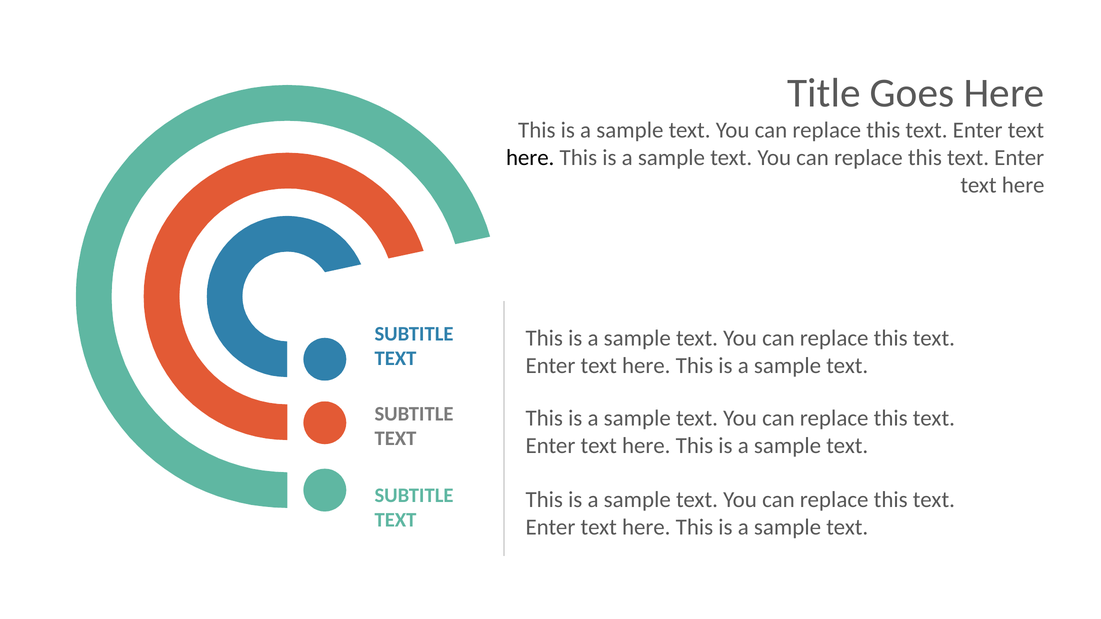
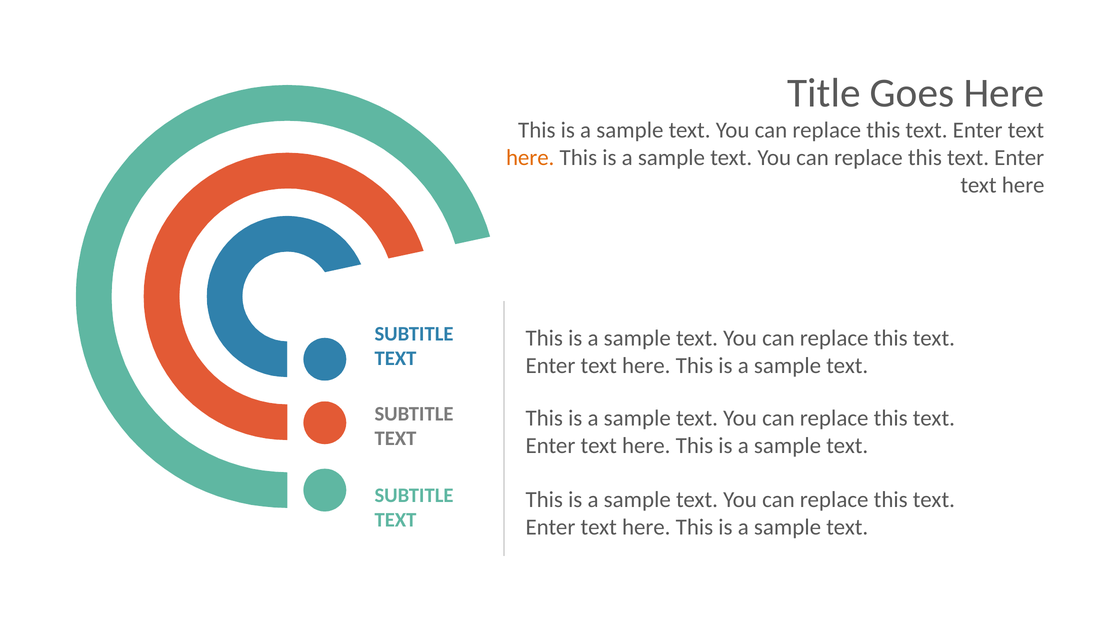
here colour: black -> orange (530, 158)
